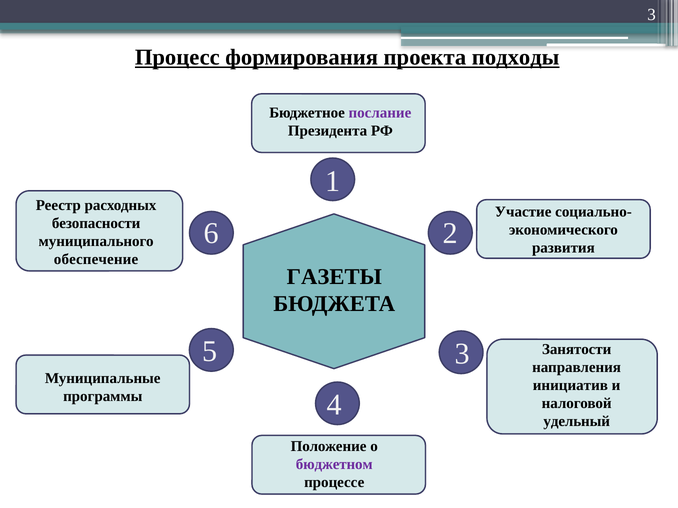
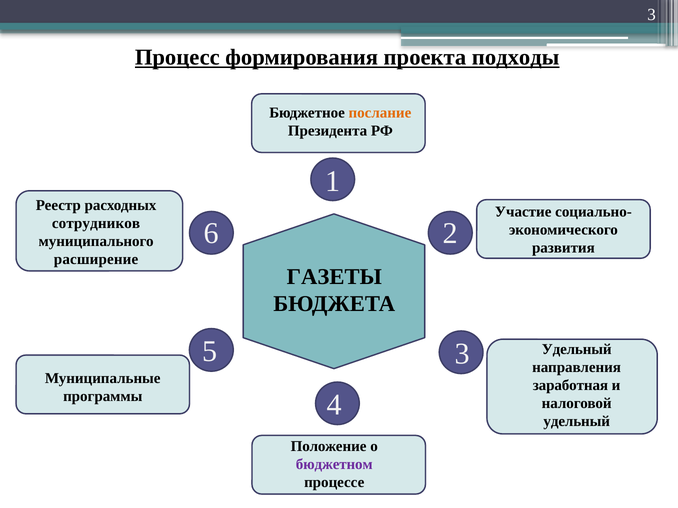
послание colour: purple -> orange (380, 113)
безопасности: безопасности -> сотрудников (96, 223)
обеспечение: обеспечение -> расширение (96, 260)
Занятости: Занятости -> Удельный (577, 350)
инициатив: инициатив -> заработная (570, 386)
